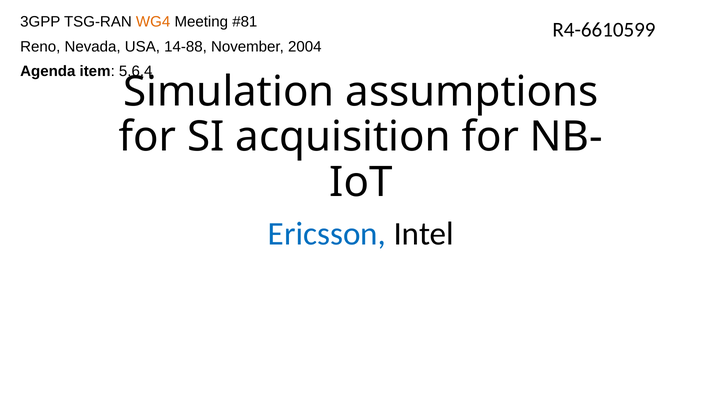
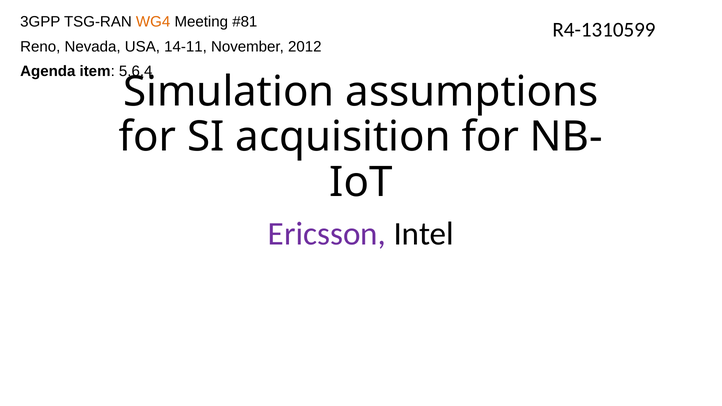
R4-6610599: R4-6610599 -> R4-1310599 (604, 30)
14-88: 14-88 -> 14-11 (185, 47)
2004: 2004 -> 2012 (305, 47)
Ericsson colour: blue -> purple (327, 234)
